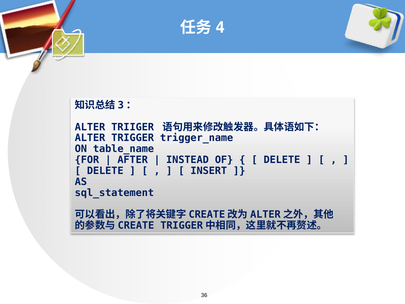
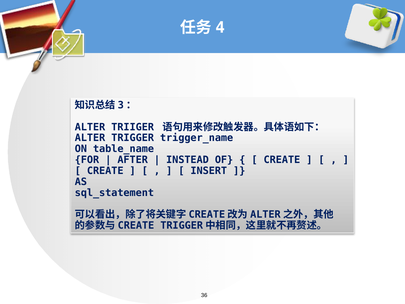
DELETE: DELETE -> CREATE (282, 160)
DELETE: DELETE -> CREATE (105, 171)
